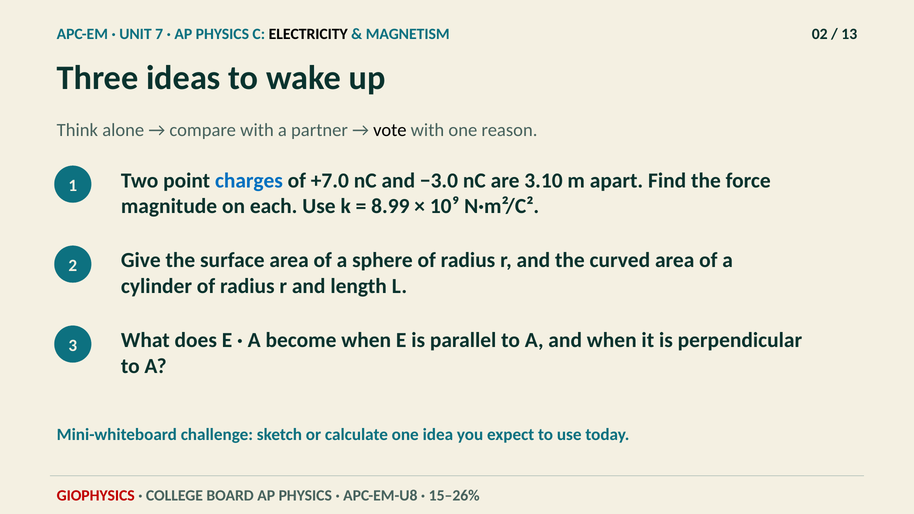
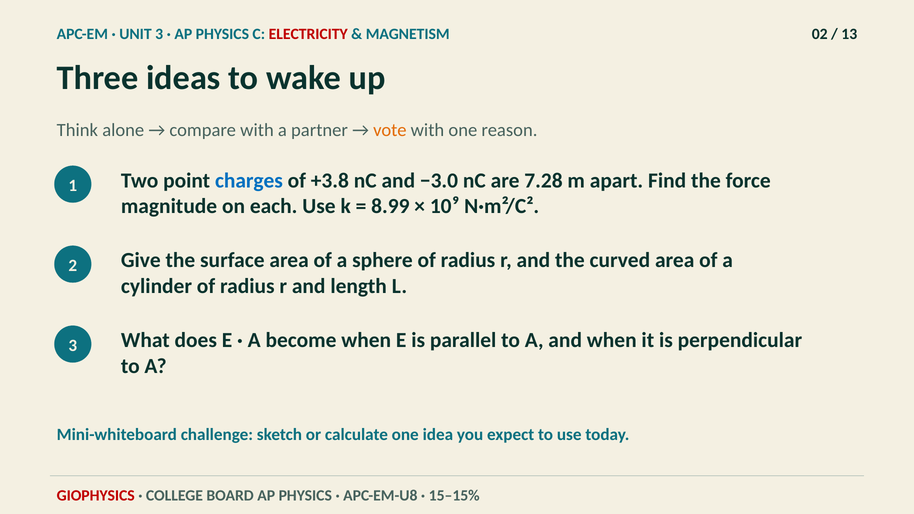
UNIT 7: 7 -> 3 (159, 34)
ELECTRICITY colour: black -> red (308, 34)
vote colour: black -> orange (390, 130)
+7.0: +7.0 -> +3.8 (330, 181)
3.10: 3.10 -> 7.28 (543, 181)
15–26%: 15–26% -> 15–15% (454, 496)
